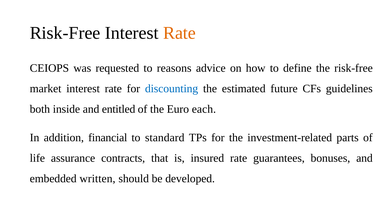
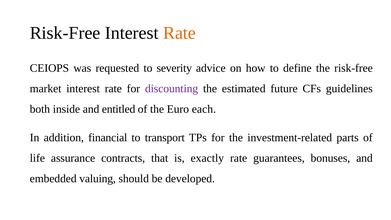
reasons: reasons -> severity (174, 68)
discounting colour: blue -> purple (172, 89)
standard: standard -> transport (165, 138)
insured: insured -> exactly (207, 158)
written: written -> valuing (98, 179)
